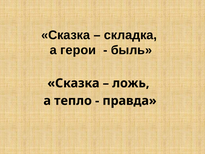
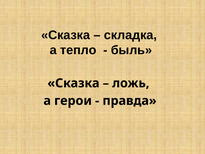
герои: герои -> тепло (78, 50)
тепло: тепло -> герои (73, 101)
